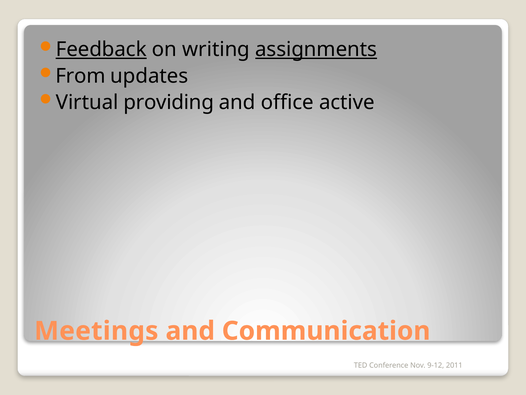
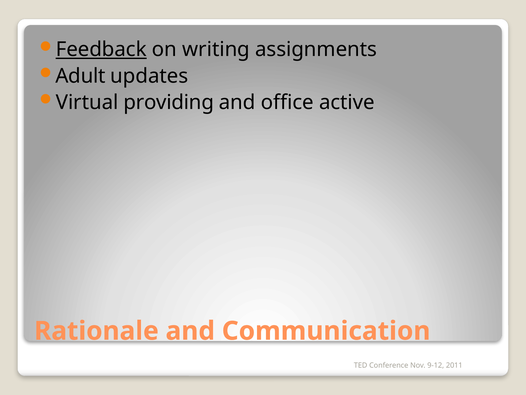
assignments underline: present -> none (316, 49)
From: From -> Adult (81, 76)
Meetings: Meetings -> Rationale (96, 331)
